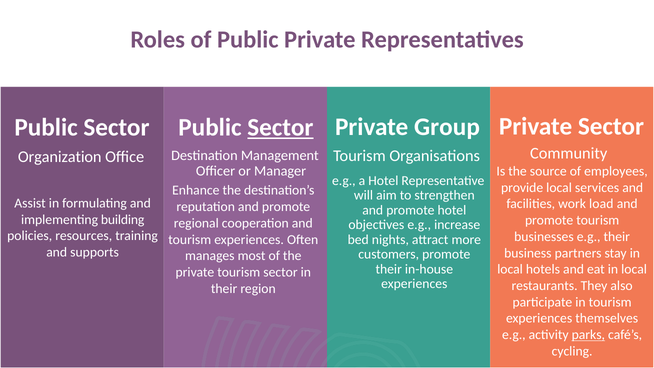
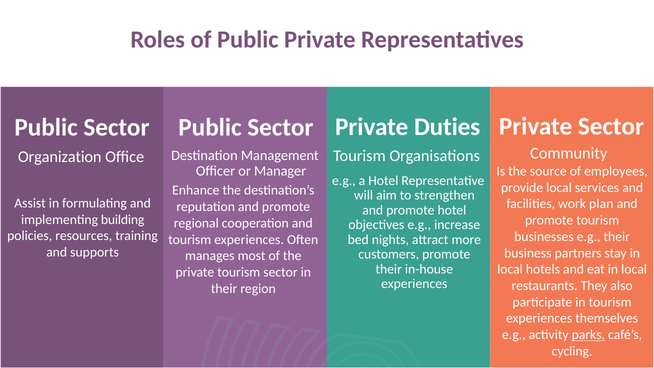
Group: Group -> Duties (447, 127)
Sector underline: present -> none (280, 127)
load: load -> plan (601, 204)
